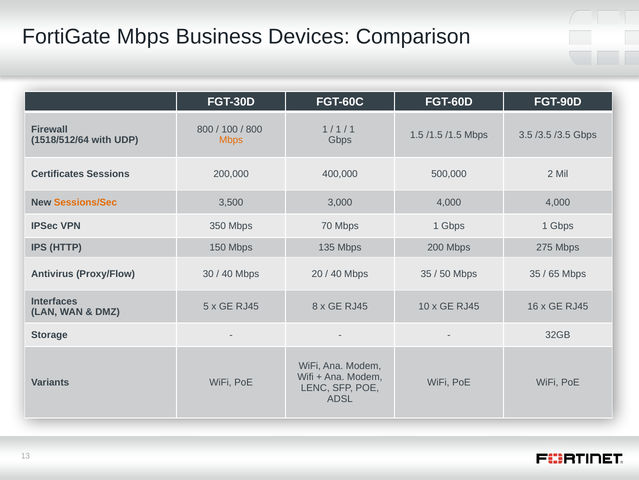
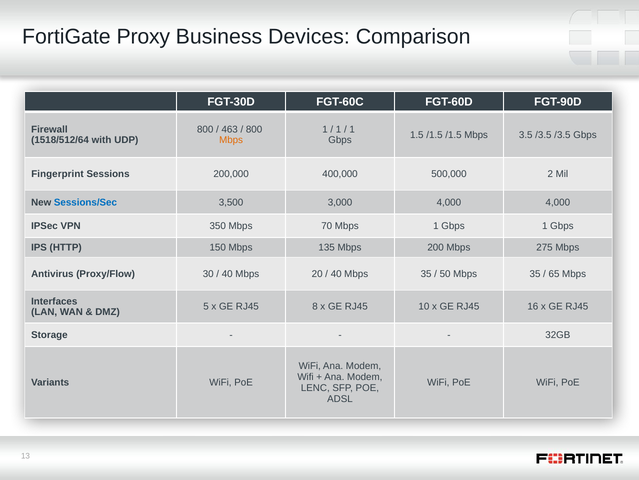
FortiGate Mbps: Mbps -> Proxy (143, 37)
100: 100 -> 463 (230, 129)
Certificates: Certificates -> Fingerprint (58, 174)
Sessions/Sec colour: orange -> blue (85, 202)
